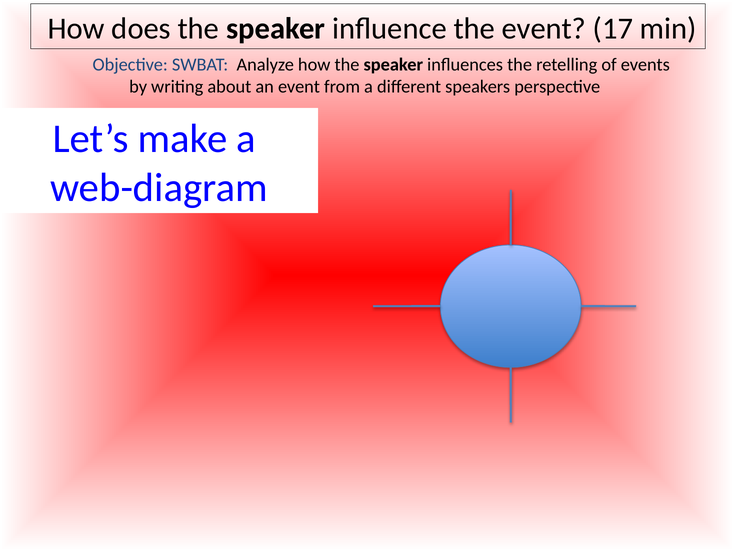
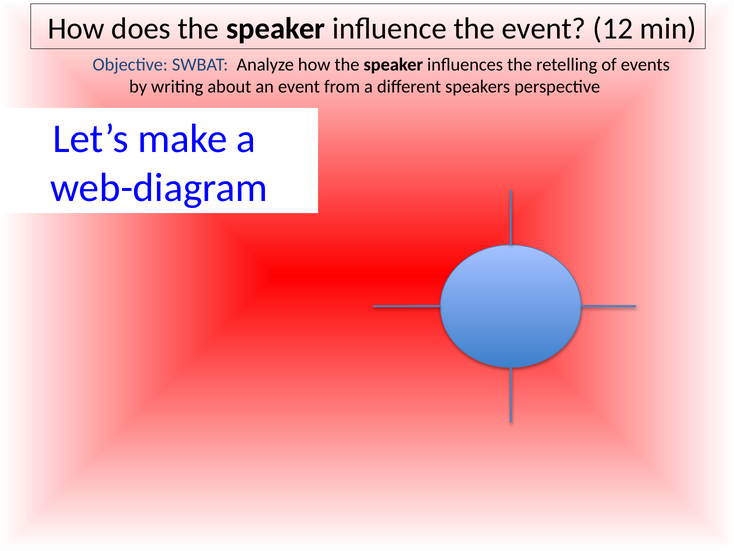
17: 17 -> 12 (613, 28)
